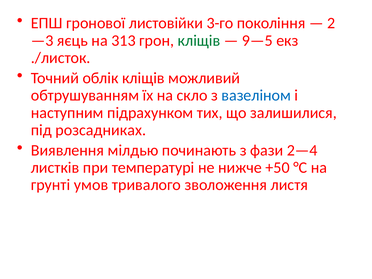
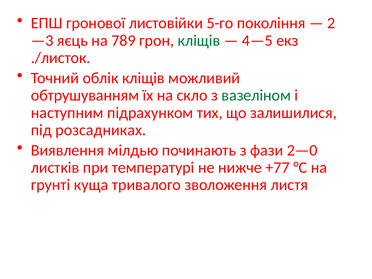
3-го: 3-го -> 5-го (220, 23)
313: 313 -> 789 (123, 41)
9—5: 9—5 -> 4—5 (257, 41)
вазеліном colour: blue -> green (256, 95)
2—4: 2—4 -> 2—0 (302, 150)
+50: +50 -> +77 (278, 168)
умов: умов -> куща (91, 185)
